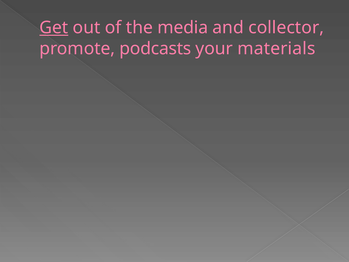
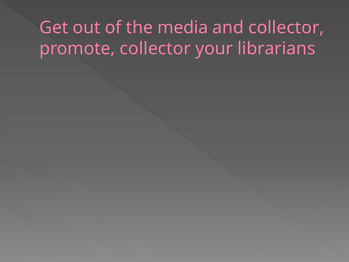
Get underline: present -> none (54, 28)
promote podcasts: podcasts -> collector (155, 49)
materials: materials -> librarians (276, 49)
